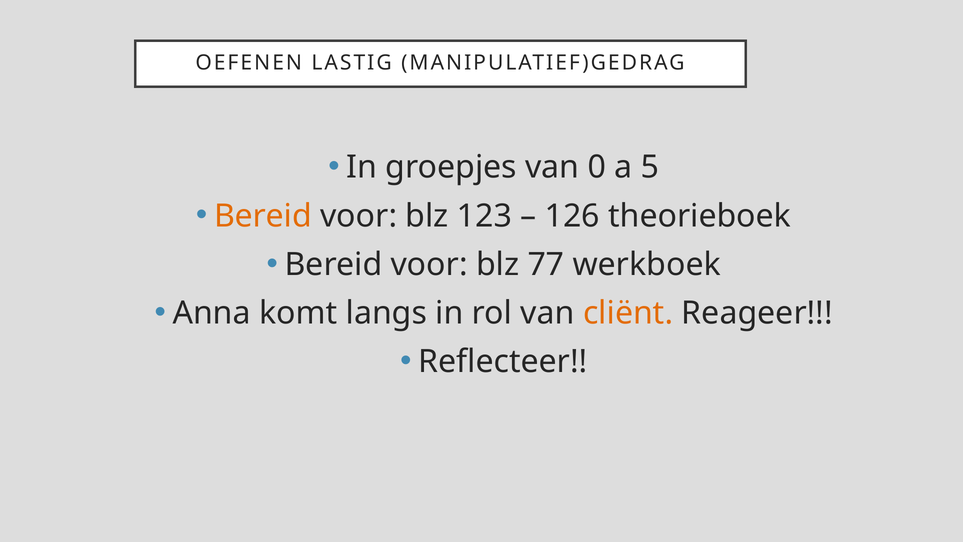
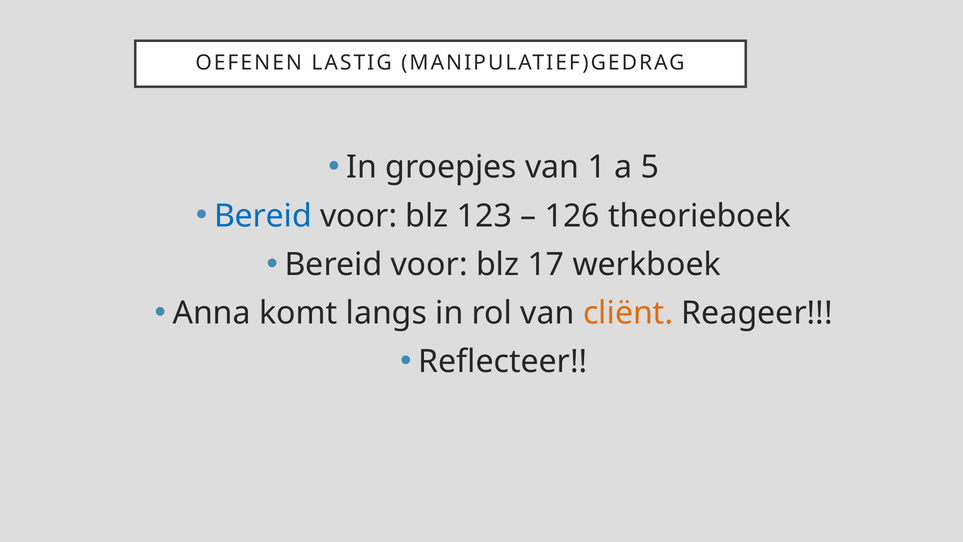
0: 0 -> 1 (597, 167)
Bereid colour: orange -> blue (263, 216)
77: 77 -> 17 (546, 264)
